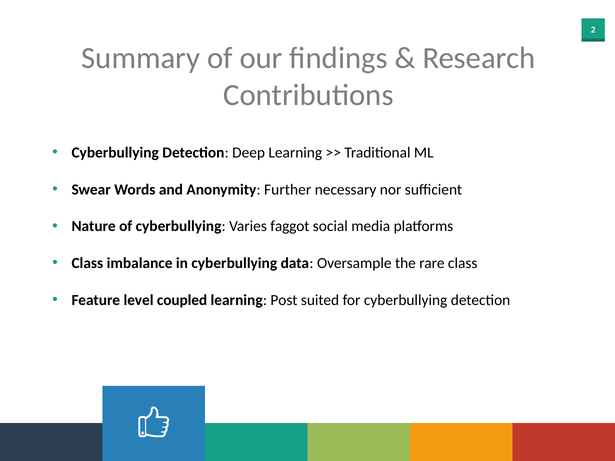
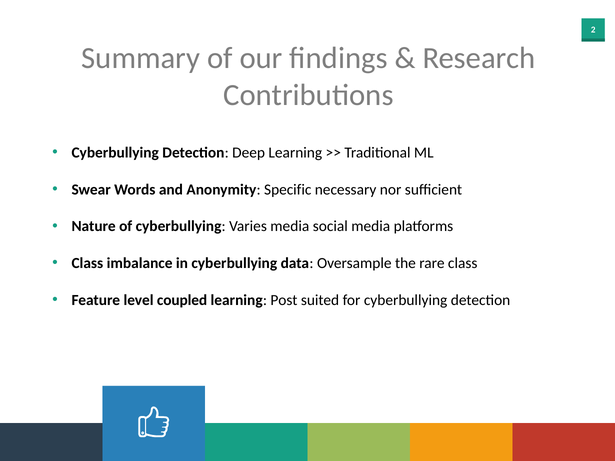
Further: Further -> Specific (288, 190)
Varies faggot: faggot -> media (290, 226)
